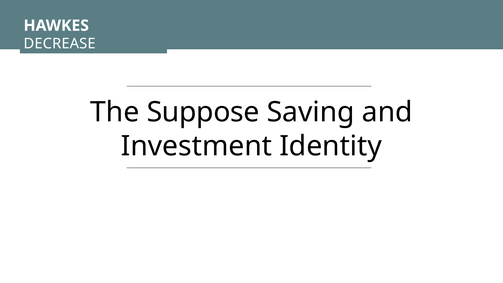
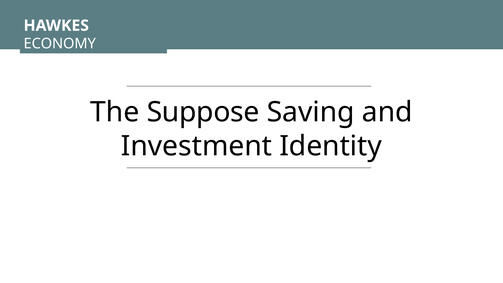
DECREASE: DECREASE -> ECONOMY (60, 44)
